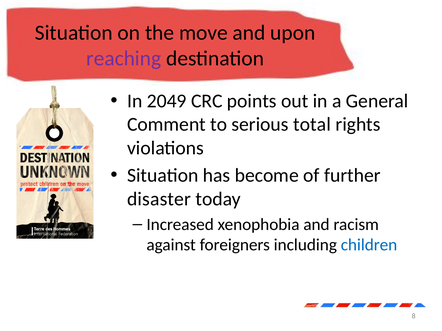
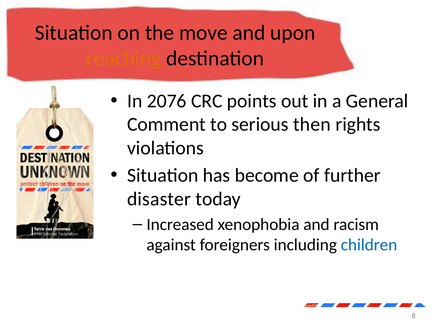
reaching colour: purple -> orange (124, 59)
2049: 2049 -> 2076 (167, 101)
total: total -> then (312, 125)
